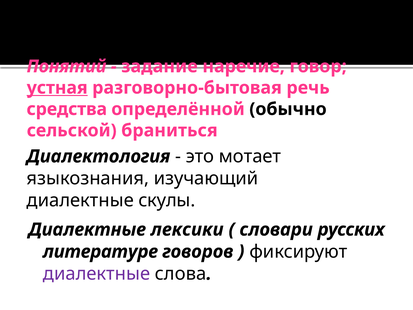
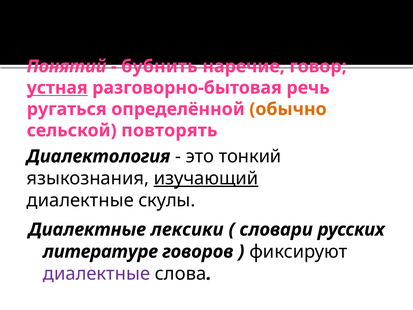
задание: задание -> бубнить (159, 66)
средства: средства -> ругаться (67, 109)
обычно colour: black -> orange (288, 109)
браниться: браниться -> повторять (169, 130)
мотает: мотает -> тонкий (250, 156)
изучающий underline: none -> present (206, 178)
